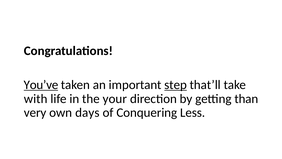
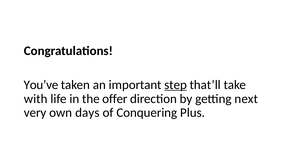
You’ve underline: present -> none (41, 85)
your: your -> offer (115, 98)
than: than -> next (246, 98)
Less: Less -> Plus (193, 112)
